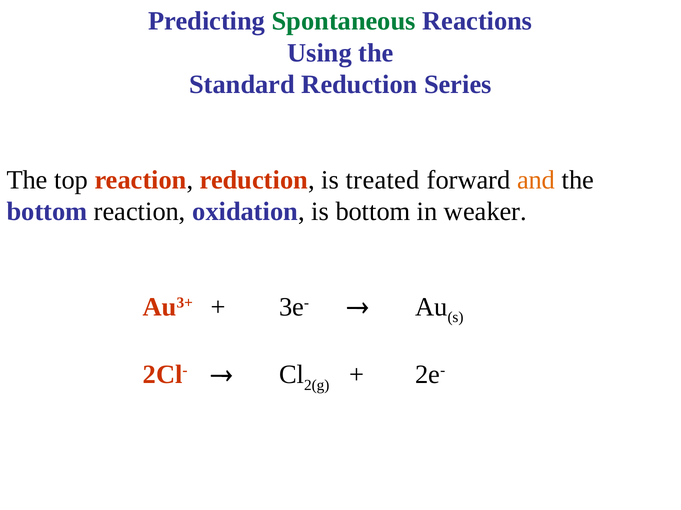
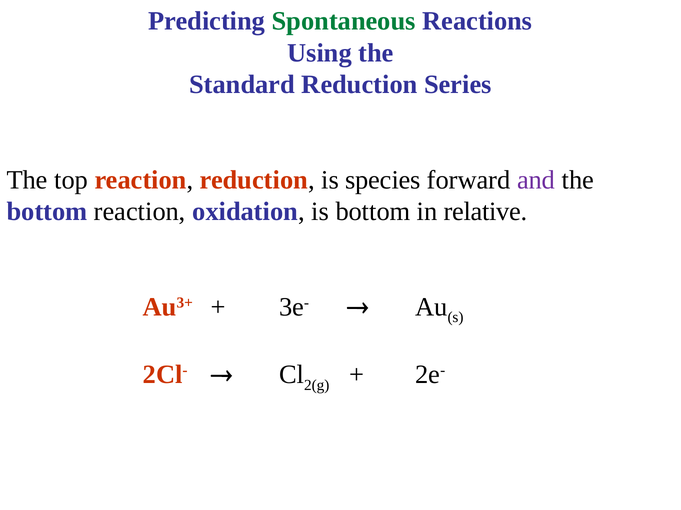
treated: treated -> species (383, 180)
and colour: orange -> purple (536, 180)
weaker: weaker -> relative (486, 212)
